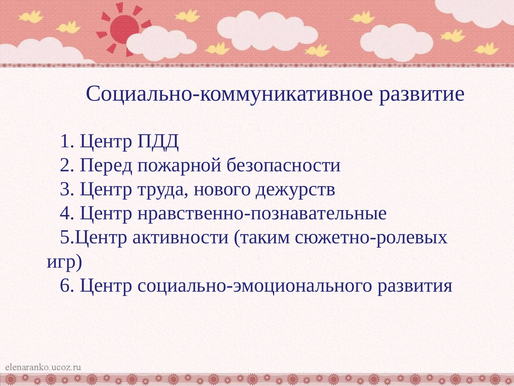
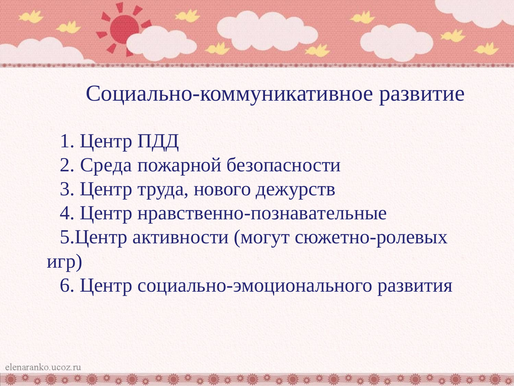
Перед: Перед -> Среда (106, 165)
таким: таким -> могут (262, 237)
